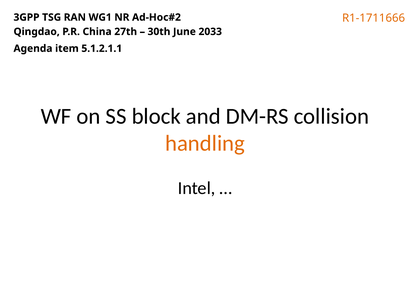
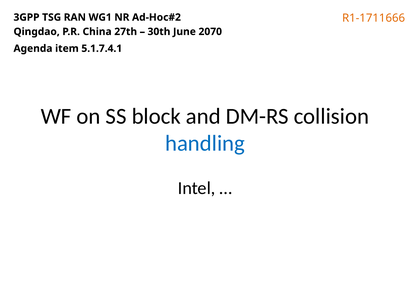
2033: 2033 -> 2070 (210, 32)
5.1.2.1.1: 5.1.2.1.1 -> 5.1.7.4.1 (102, 49)
handling colour: orange -> blue (205, 144)
